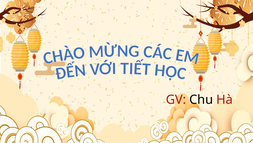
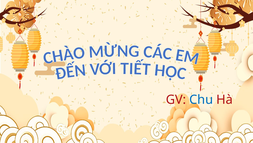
Chu colour: black -> blue (201, 99)
